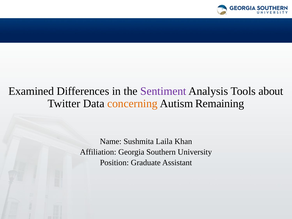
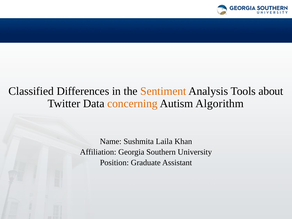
Examined: Examined -> Classified (31, 91)
Sentiment colour: purple -> orange (163, 91)
Remaining: Remaining -> Algorithm (220, 104)
